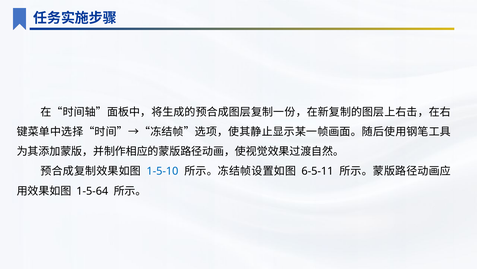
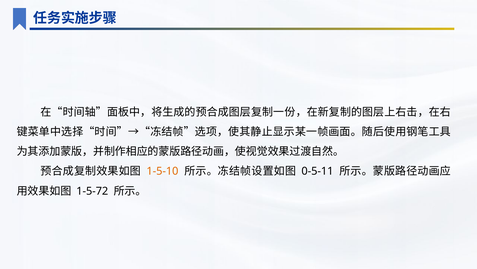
1-5-10 colour: blue -> orange (162, 171)
6-5-11: 6-5-11 -> 0-5-11 (317, 171)
1-5-64: 1-5-64 -> 1-5-72 (92, 191)
